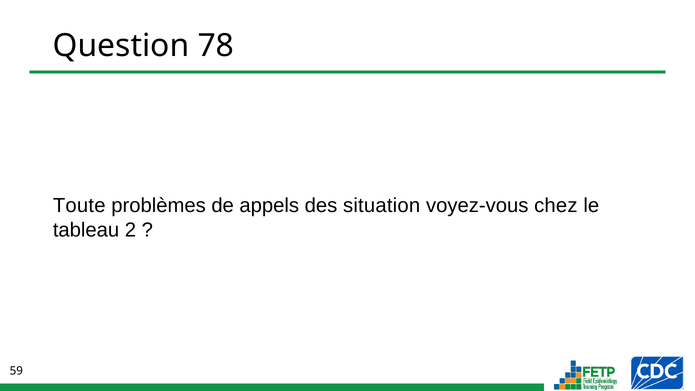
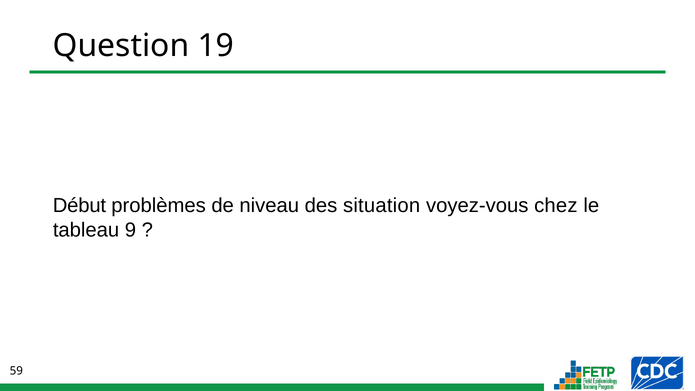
78: 78 -> 19 (216, 46)
Toute: Toute -> Début (79, 206)
appels: appels -> niveau (269, 206)
2: 2 -> 9 (130, 230)
